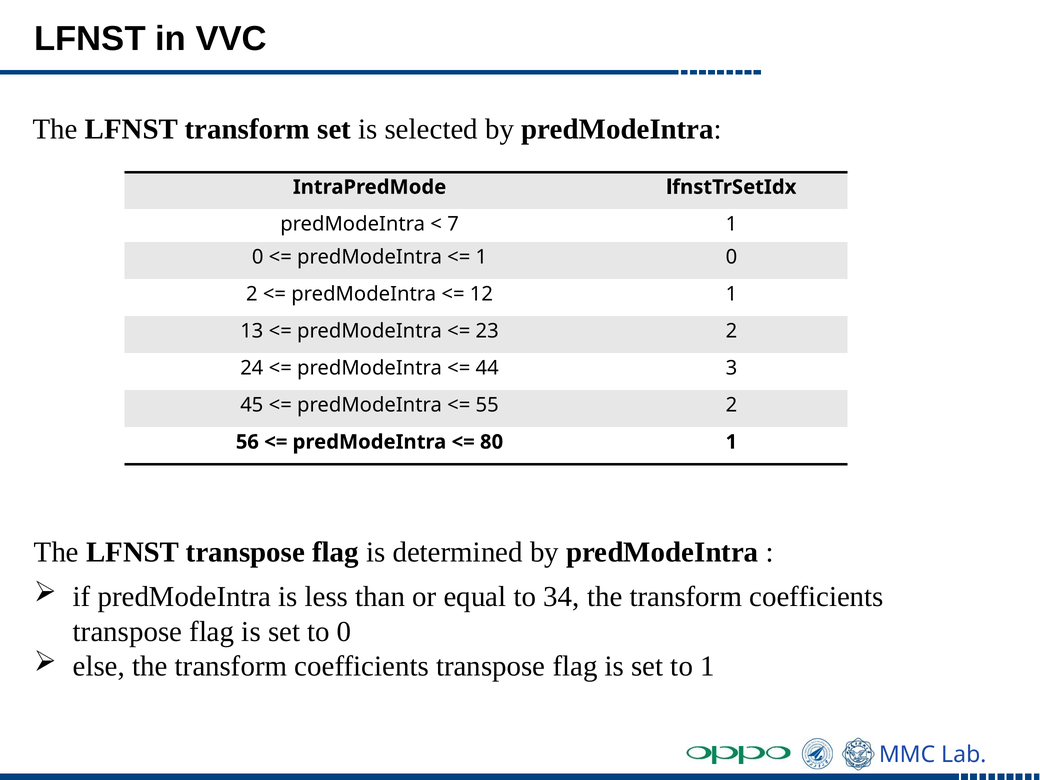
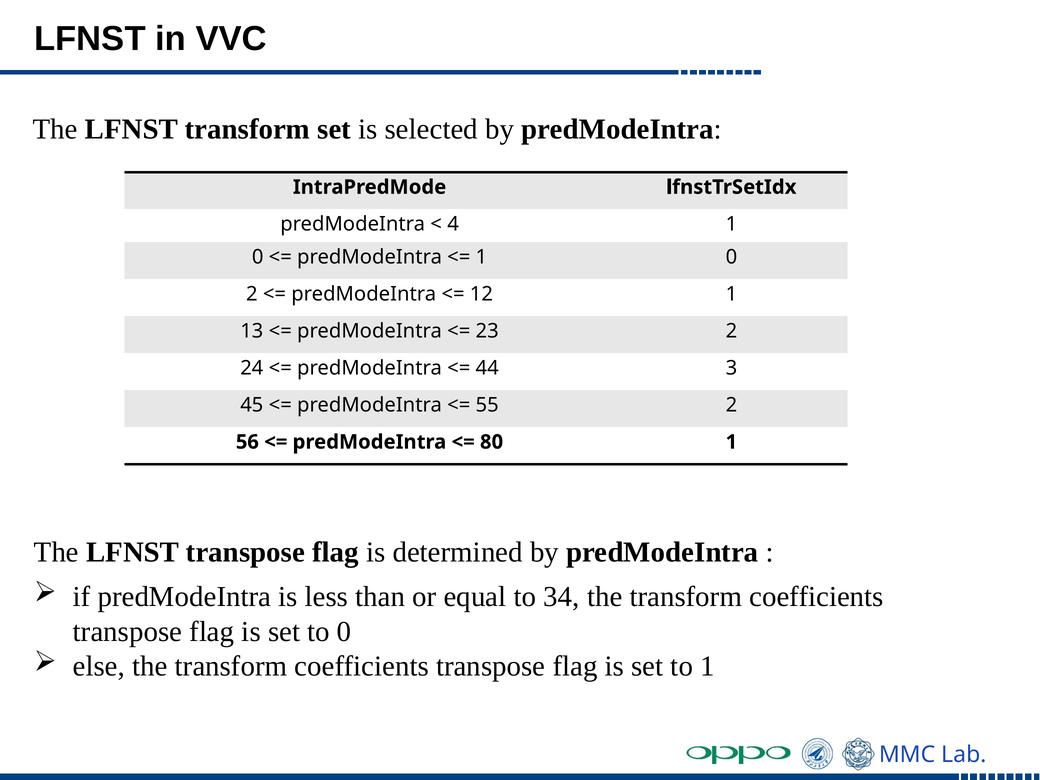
7: 7 -> 4 (453, 224)
